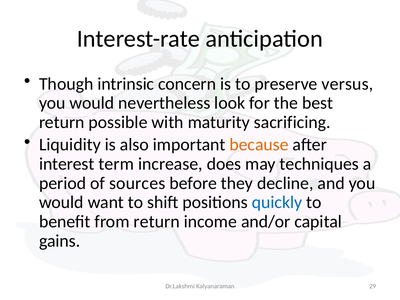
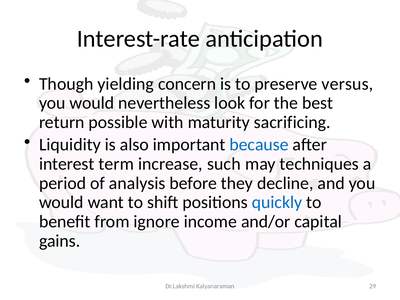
intrinsic: intrinsic -> yielding (126, 84)
because colour: orange -> blue (259, 145)
does: does -> such (224, 164)
sources: sources -> analysis (137, 183)
from return: return -> ignore (157, 222)
